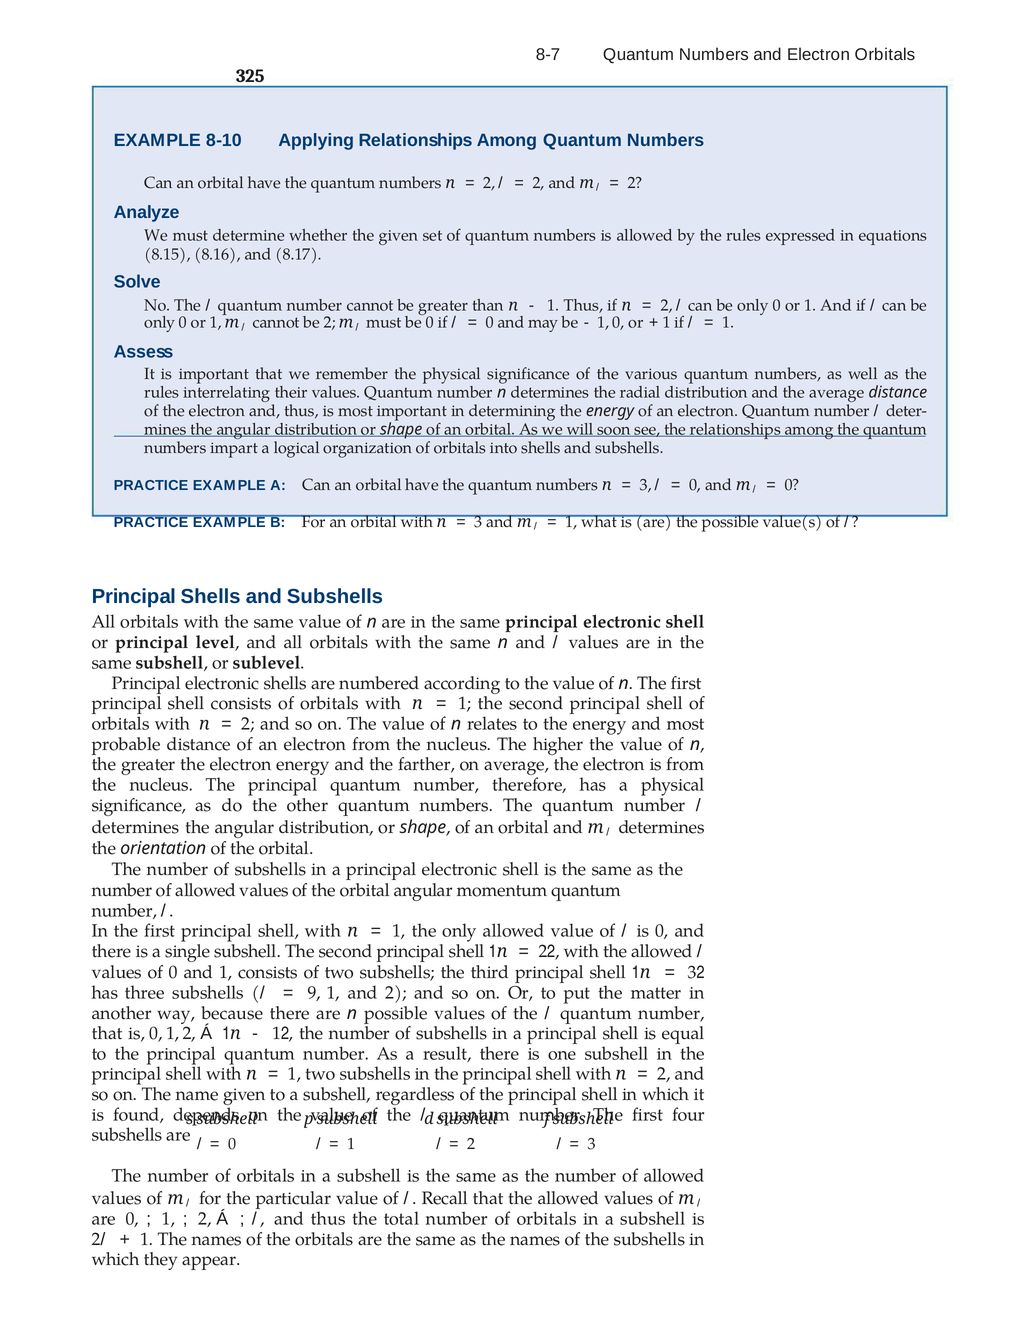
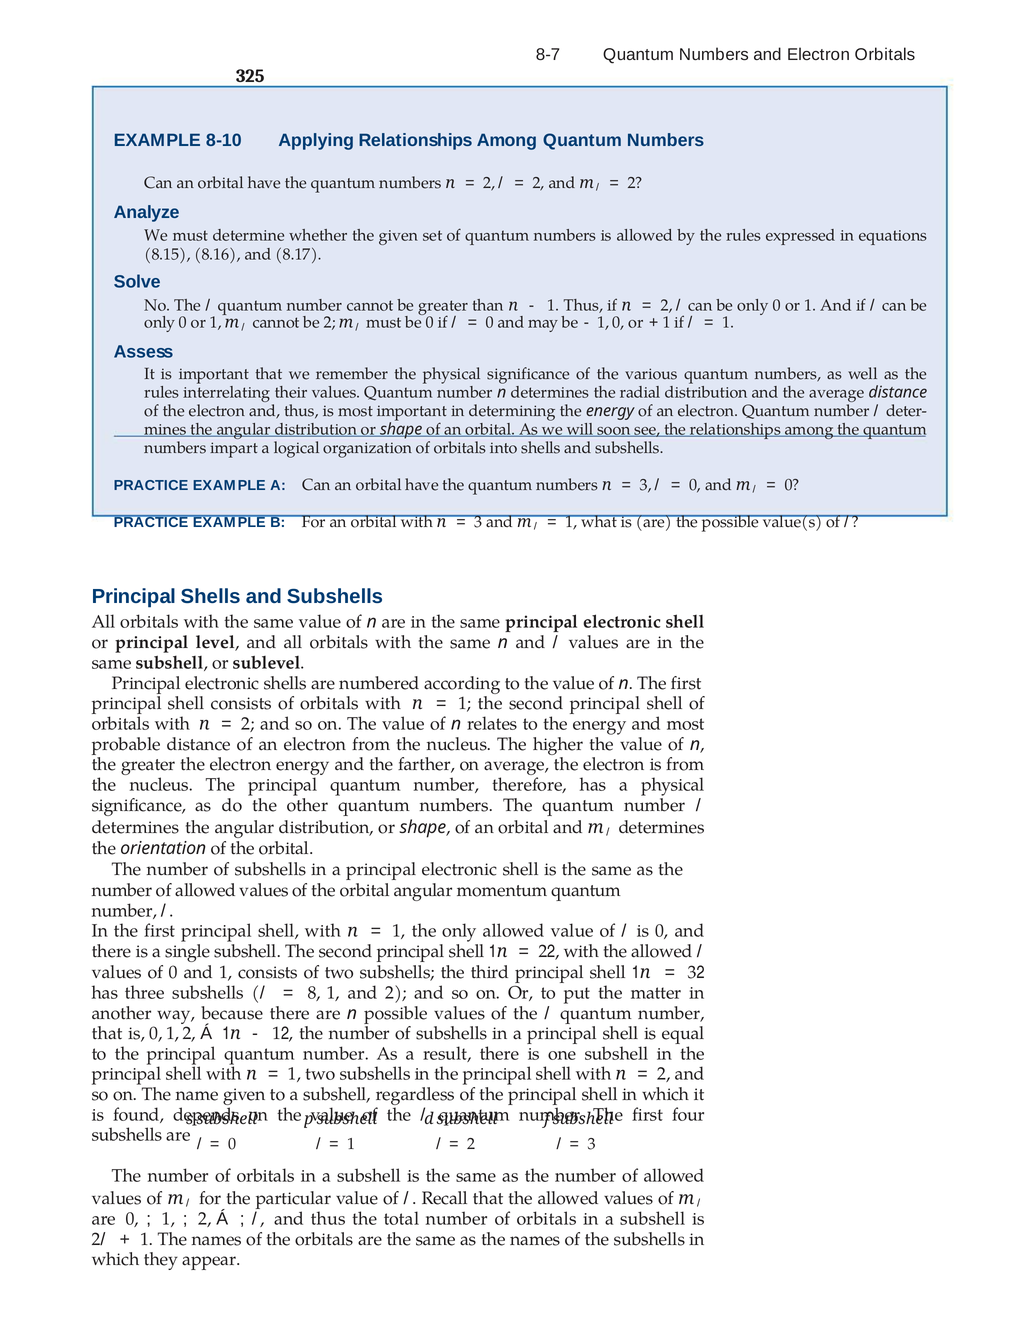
9: 9 -> 8 (314, 993)
